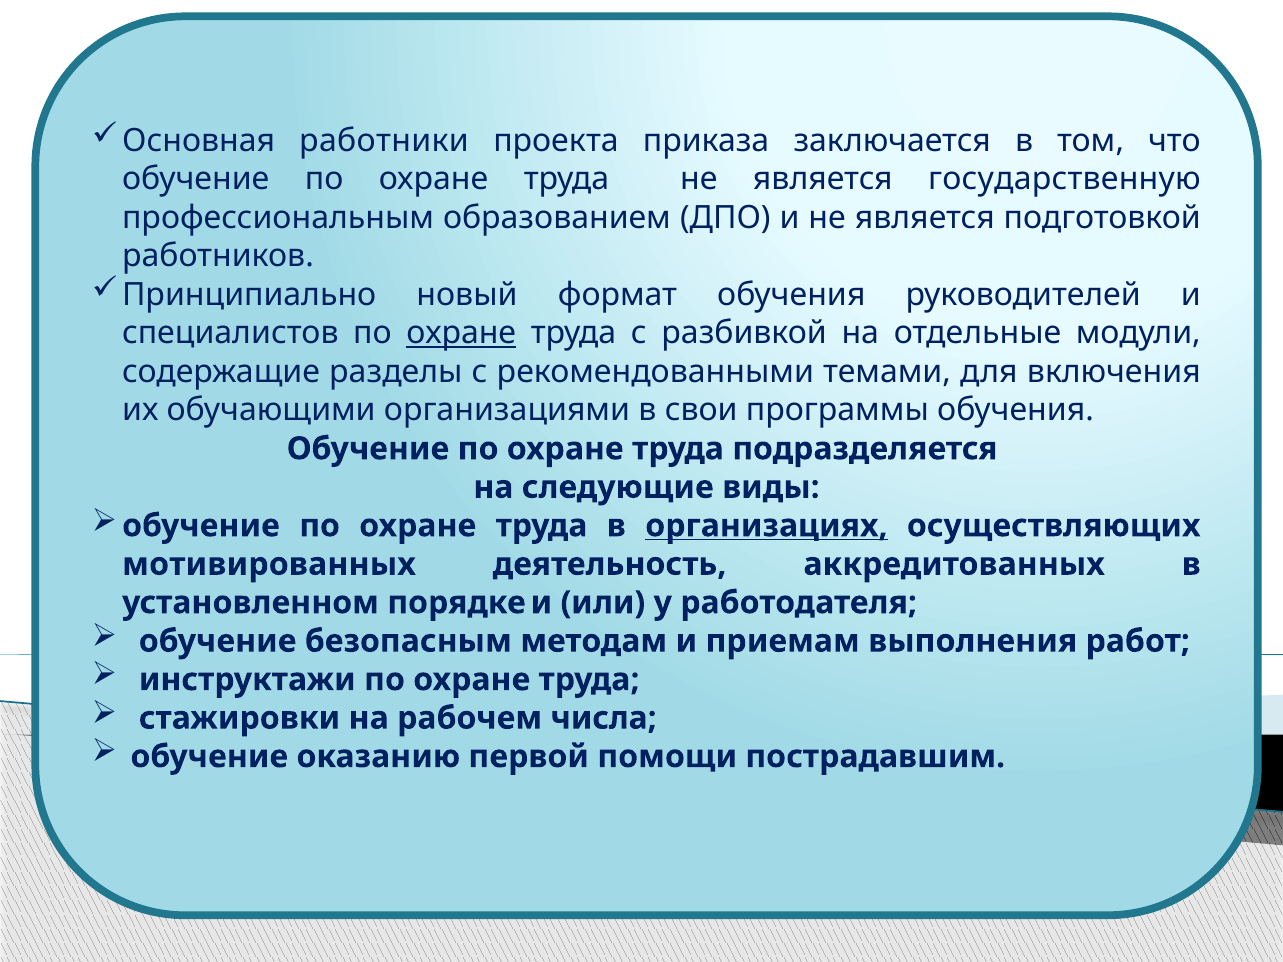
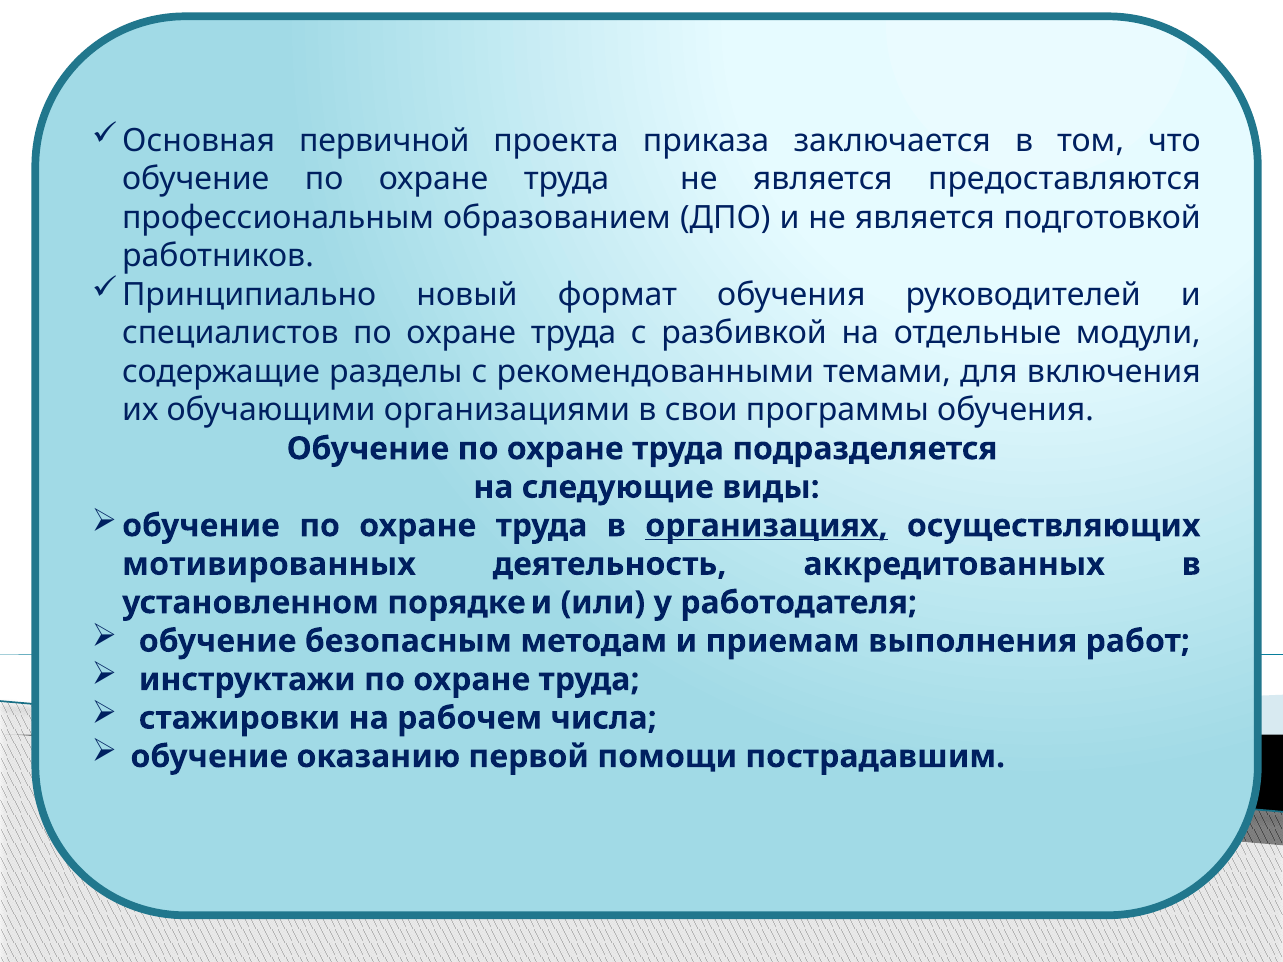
работники: работники -> первичной (384, 141)
государственную: государственную -> предоставляются (1065, 179)
охране underline: present -> none (461, 333)
